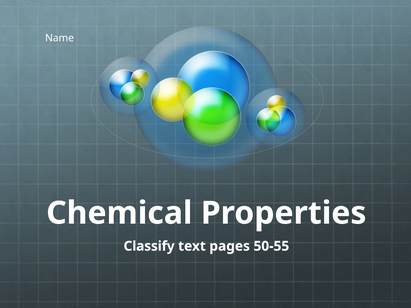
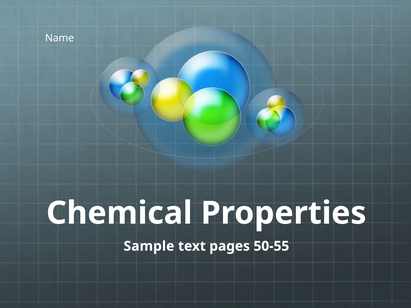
Classify: Classify -> Sample (149, 246)
